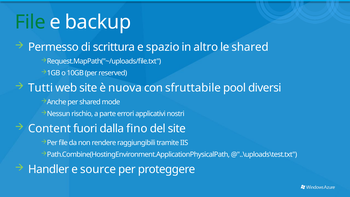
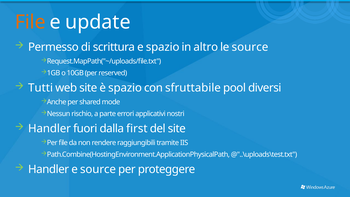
File colour: green -> orange (30, 22)
backup: backup -> update (98, 22)
le shared: shared -> source (250, 47)
è nuova: nuova -> spazio (125, 88)
Content: Content -> Handler (50, 128)
fino: fino -> first (137, 128)
